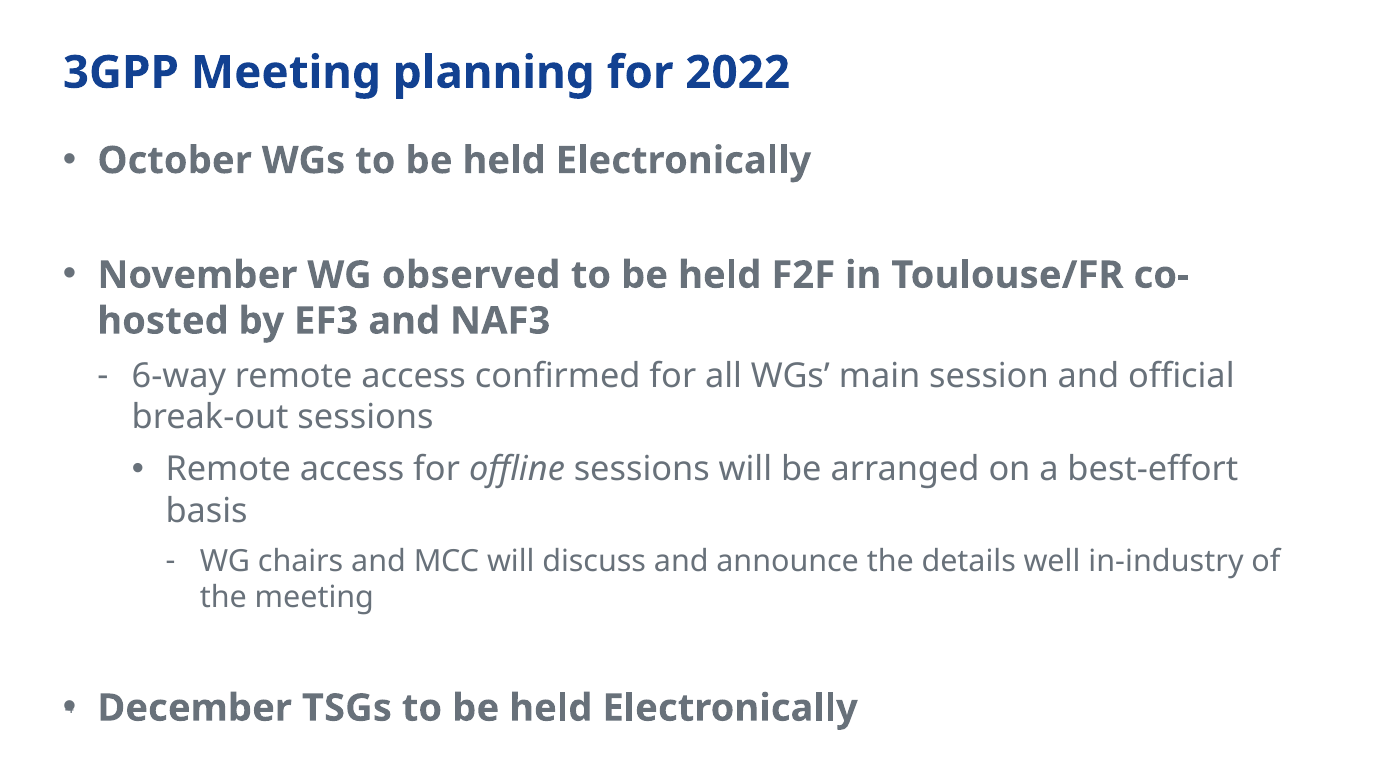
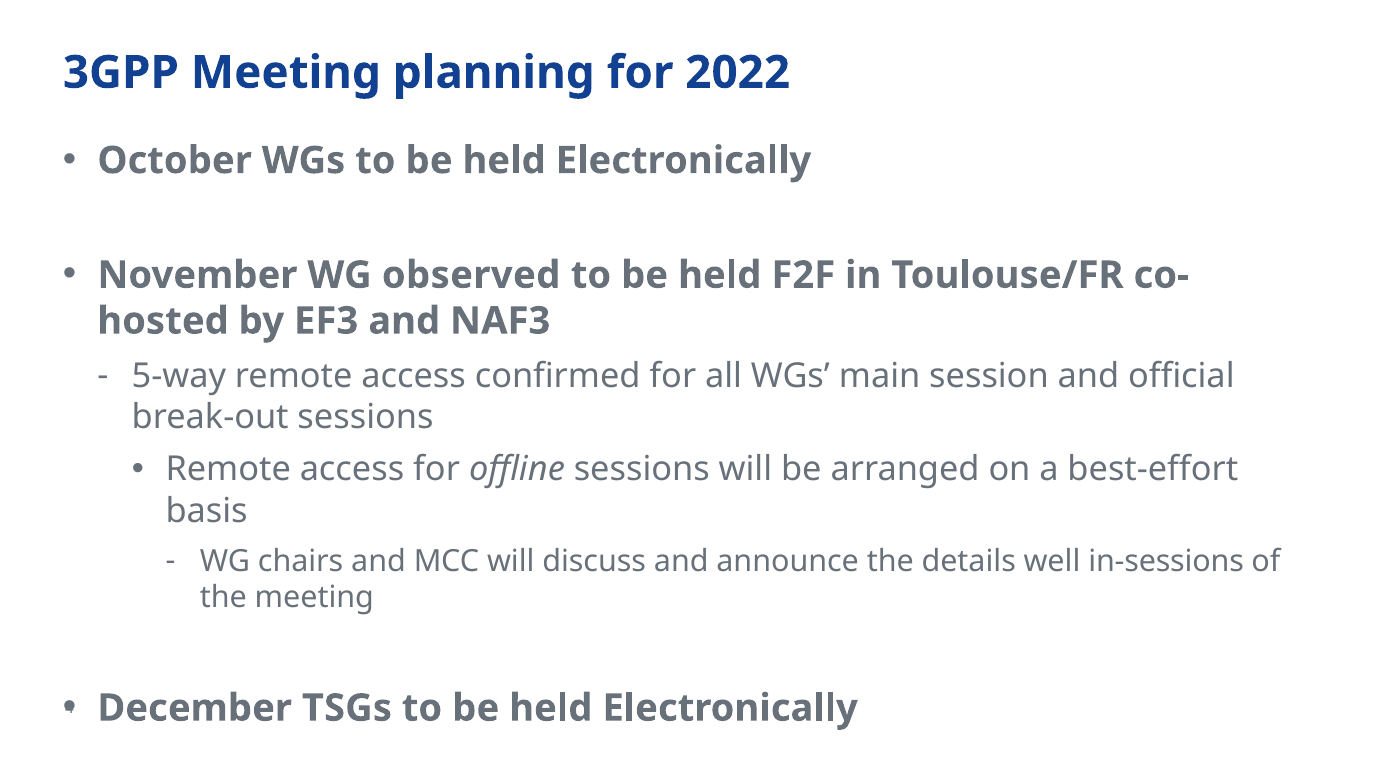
6-way: 6-way -> 5-way (179, 376)
in-industry: in-industry -> in-sessions (1166, 561)
